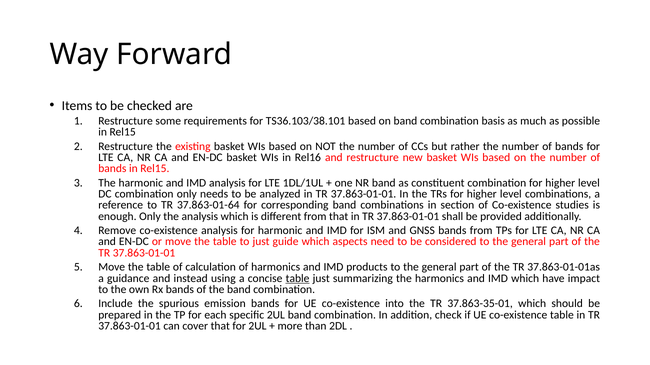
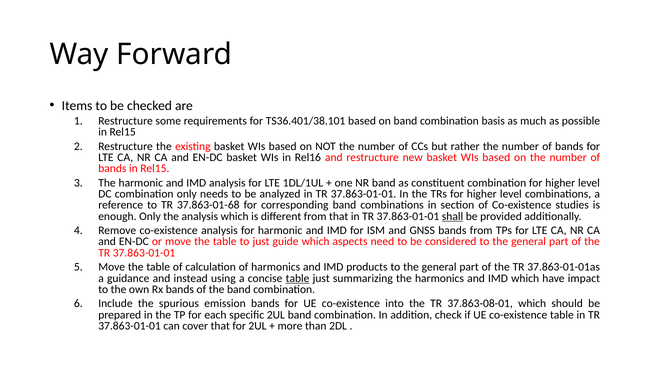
TS36.103/38.101: TS36.103/38.101 -> TS36.401/38.101 (306, 121)
37.863-01-64: 37.863-01-64 -> 37.863-01-68 (208, 206)
shall underline: none -> present (453, 217)
37.863-35-01: 37.863-35-01 -> 37.863-08-01 (480, 304)
